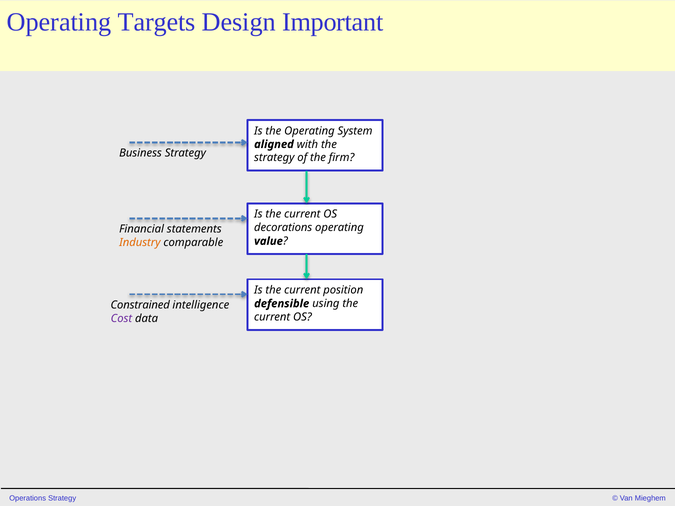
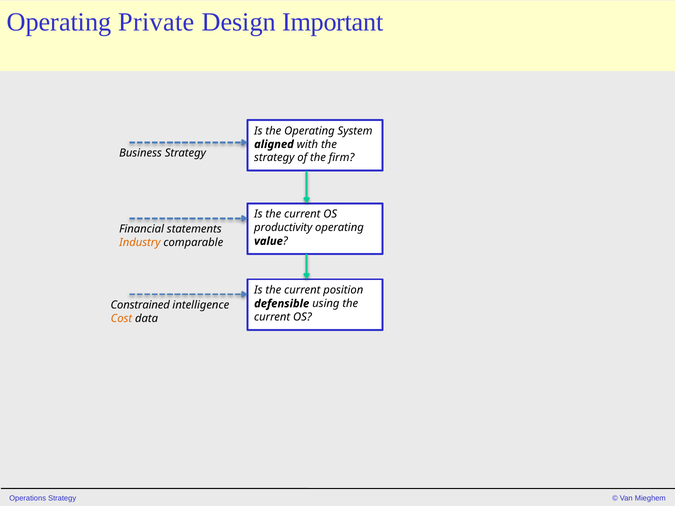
Targets: Targets -> Private (156, 22)
decorations: decorations -> productivity (283, 228)
Cost colour: purple -> orange (121, 319)
